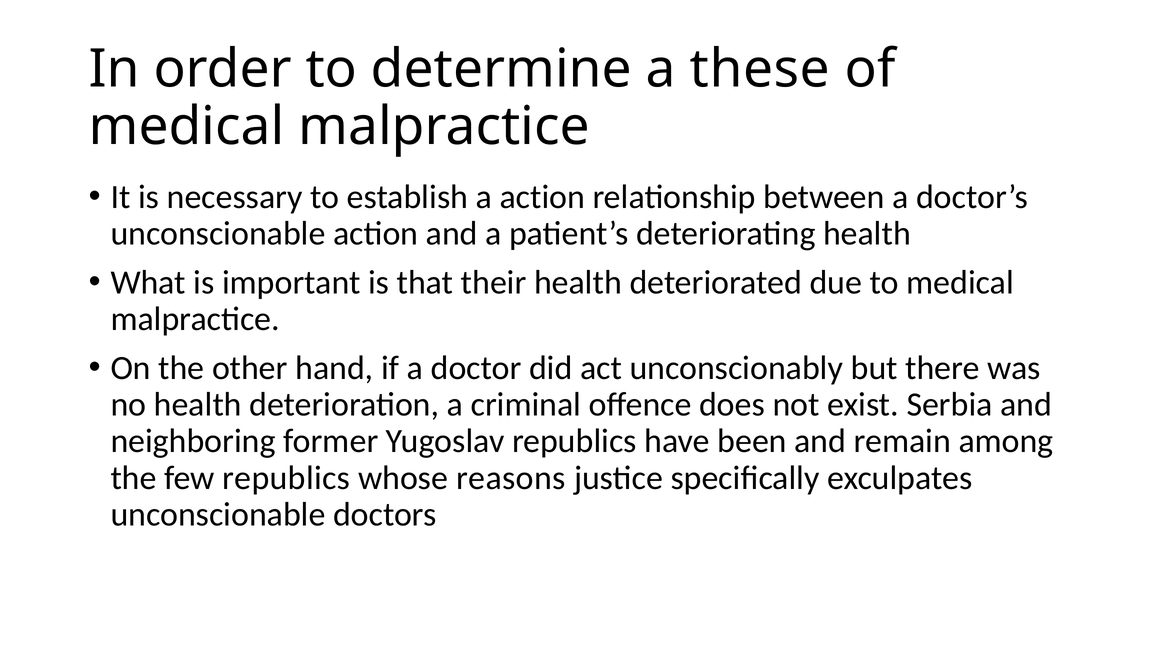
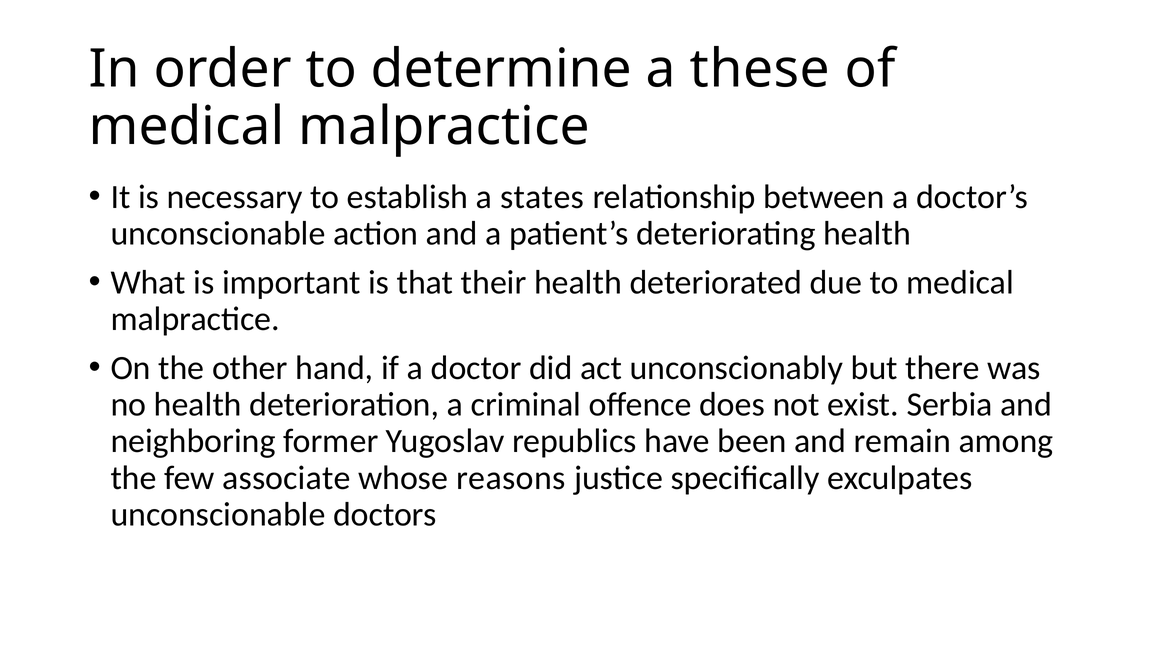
a action: action -> states (542, 197)
few republics: republics -> associate (286, 478)
